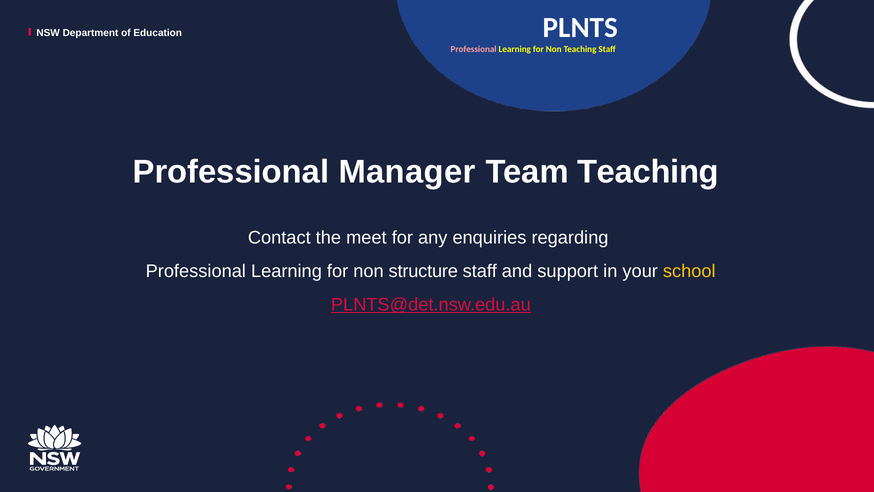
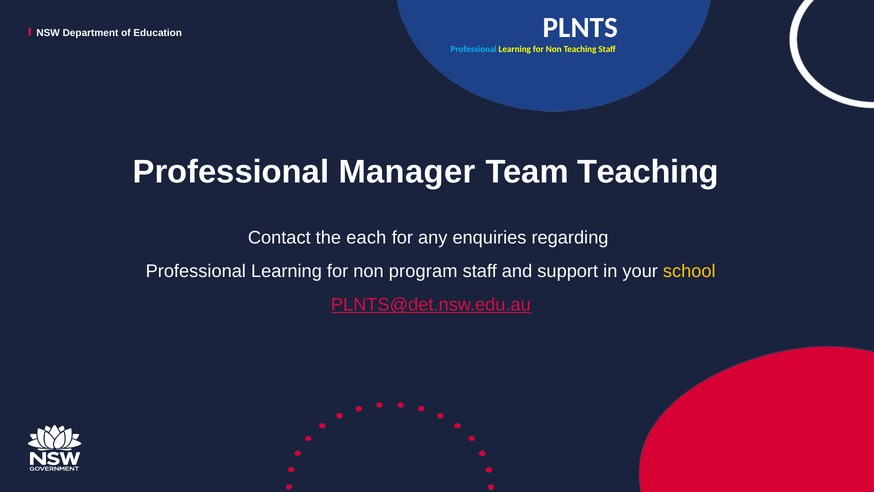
Professional colour: pink -> light blue (474, 49)
meet: meet -> each (366, 237)
structure: structure -> program (423, 271)
